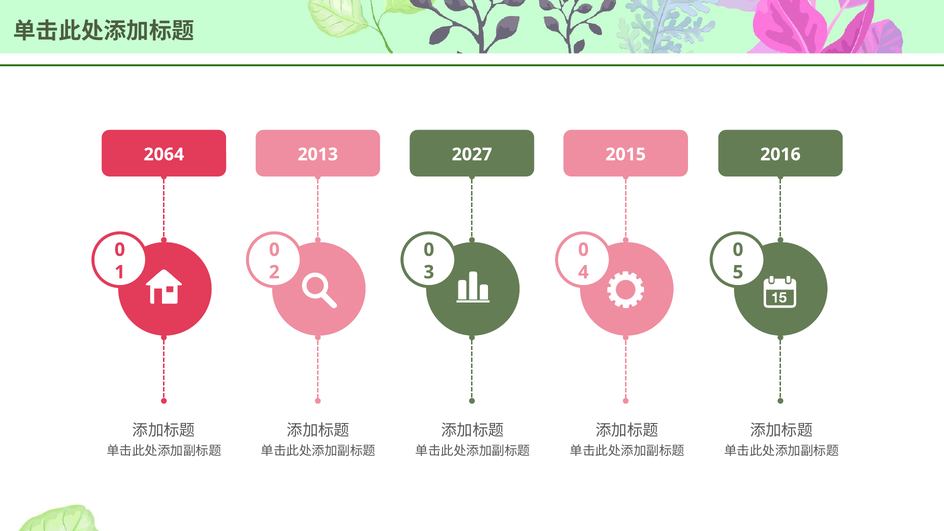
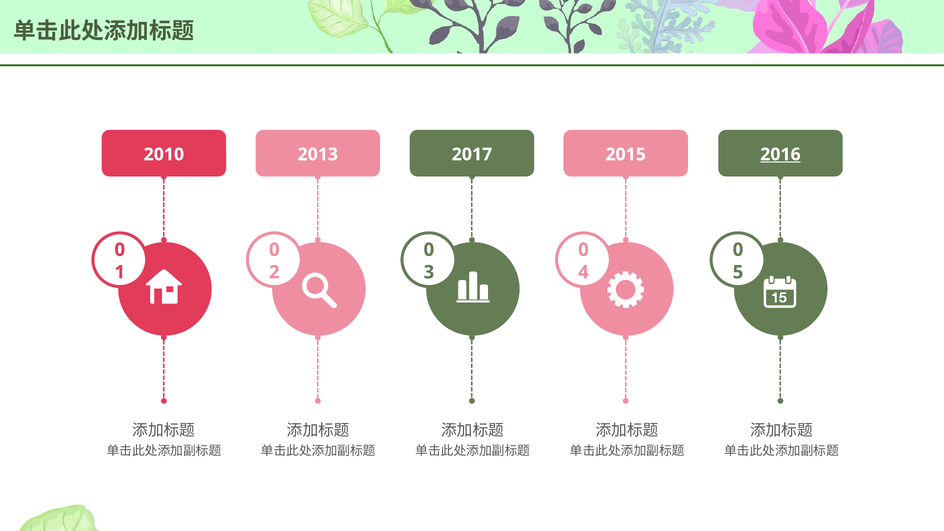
2064: 2064 -> 2010 (164, 154)
2027: 2027 -> 2017 (472, 154)
2016 underline: none -> present (780, 154)
